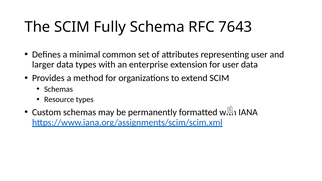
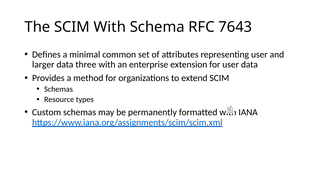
SCIM Fully: Fully -> With (110, 27)
data types: types -> three (86, 65)
